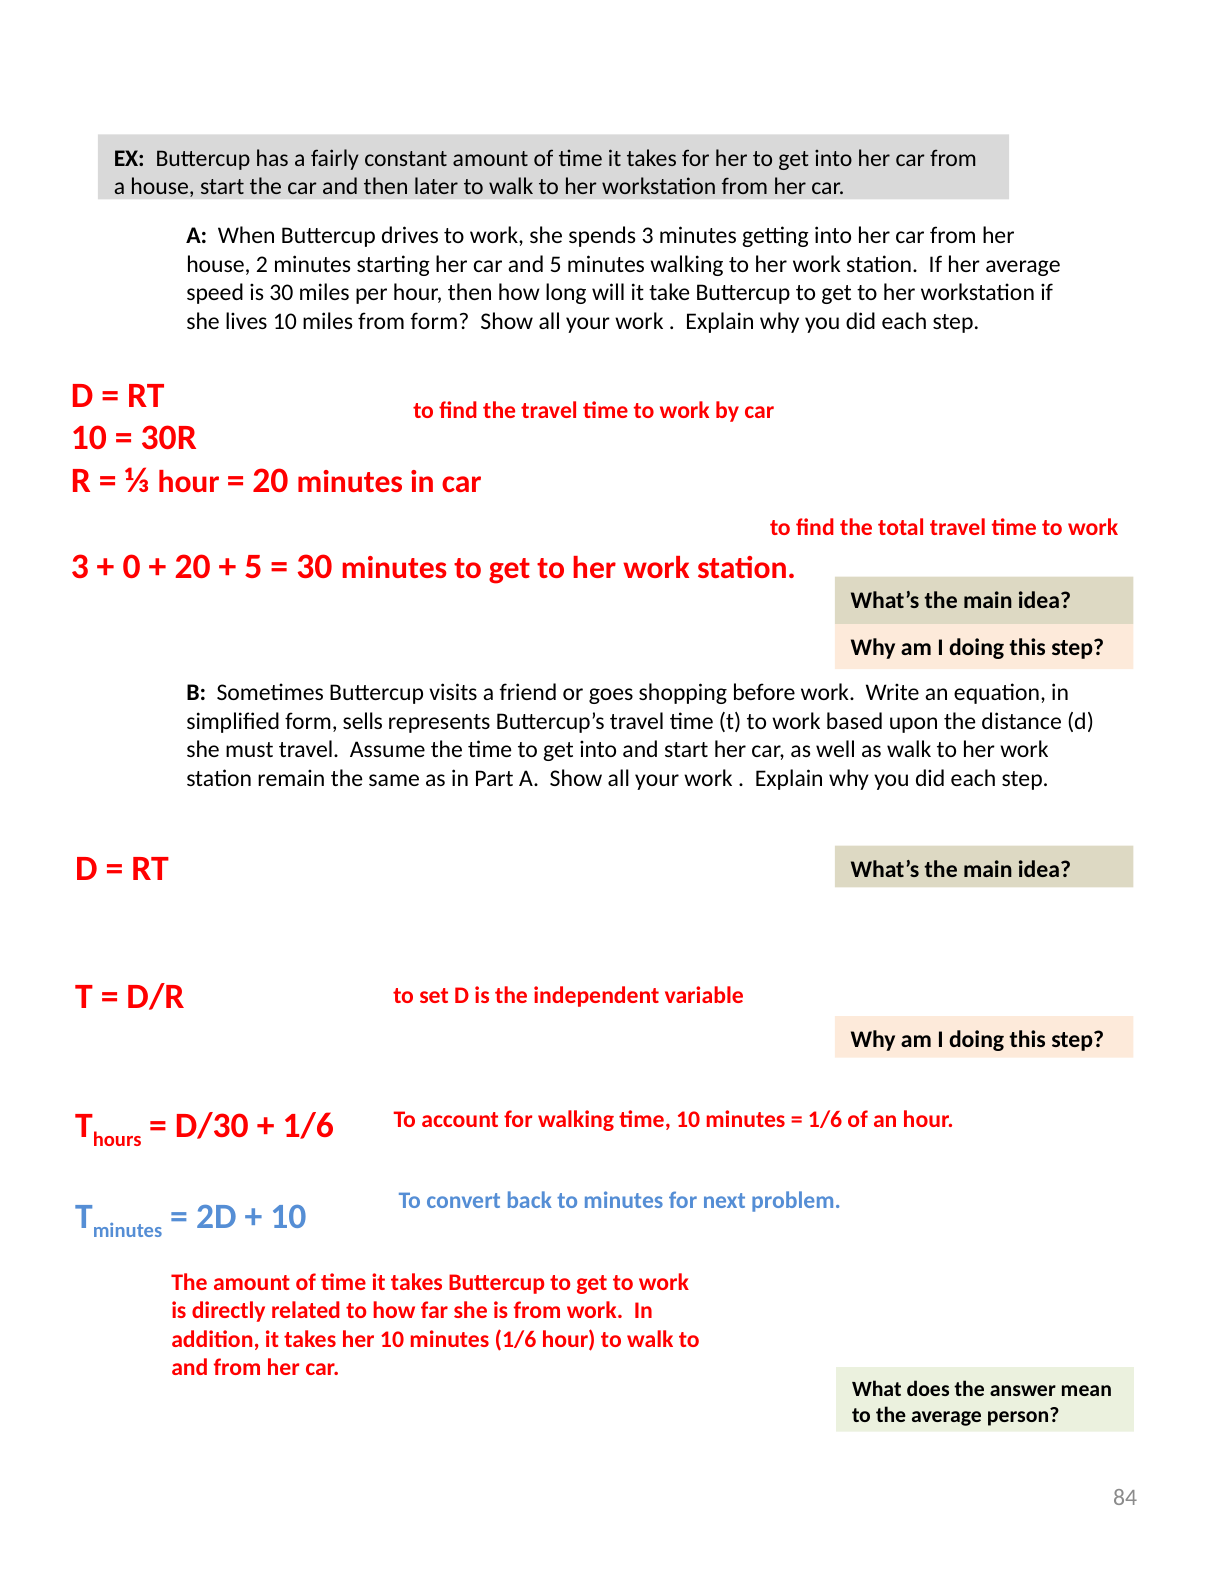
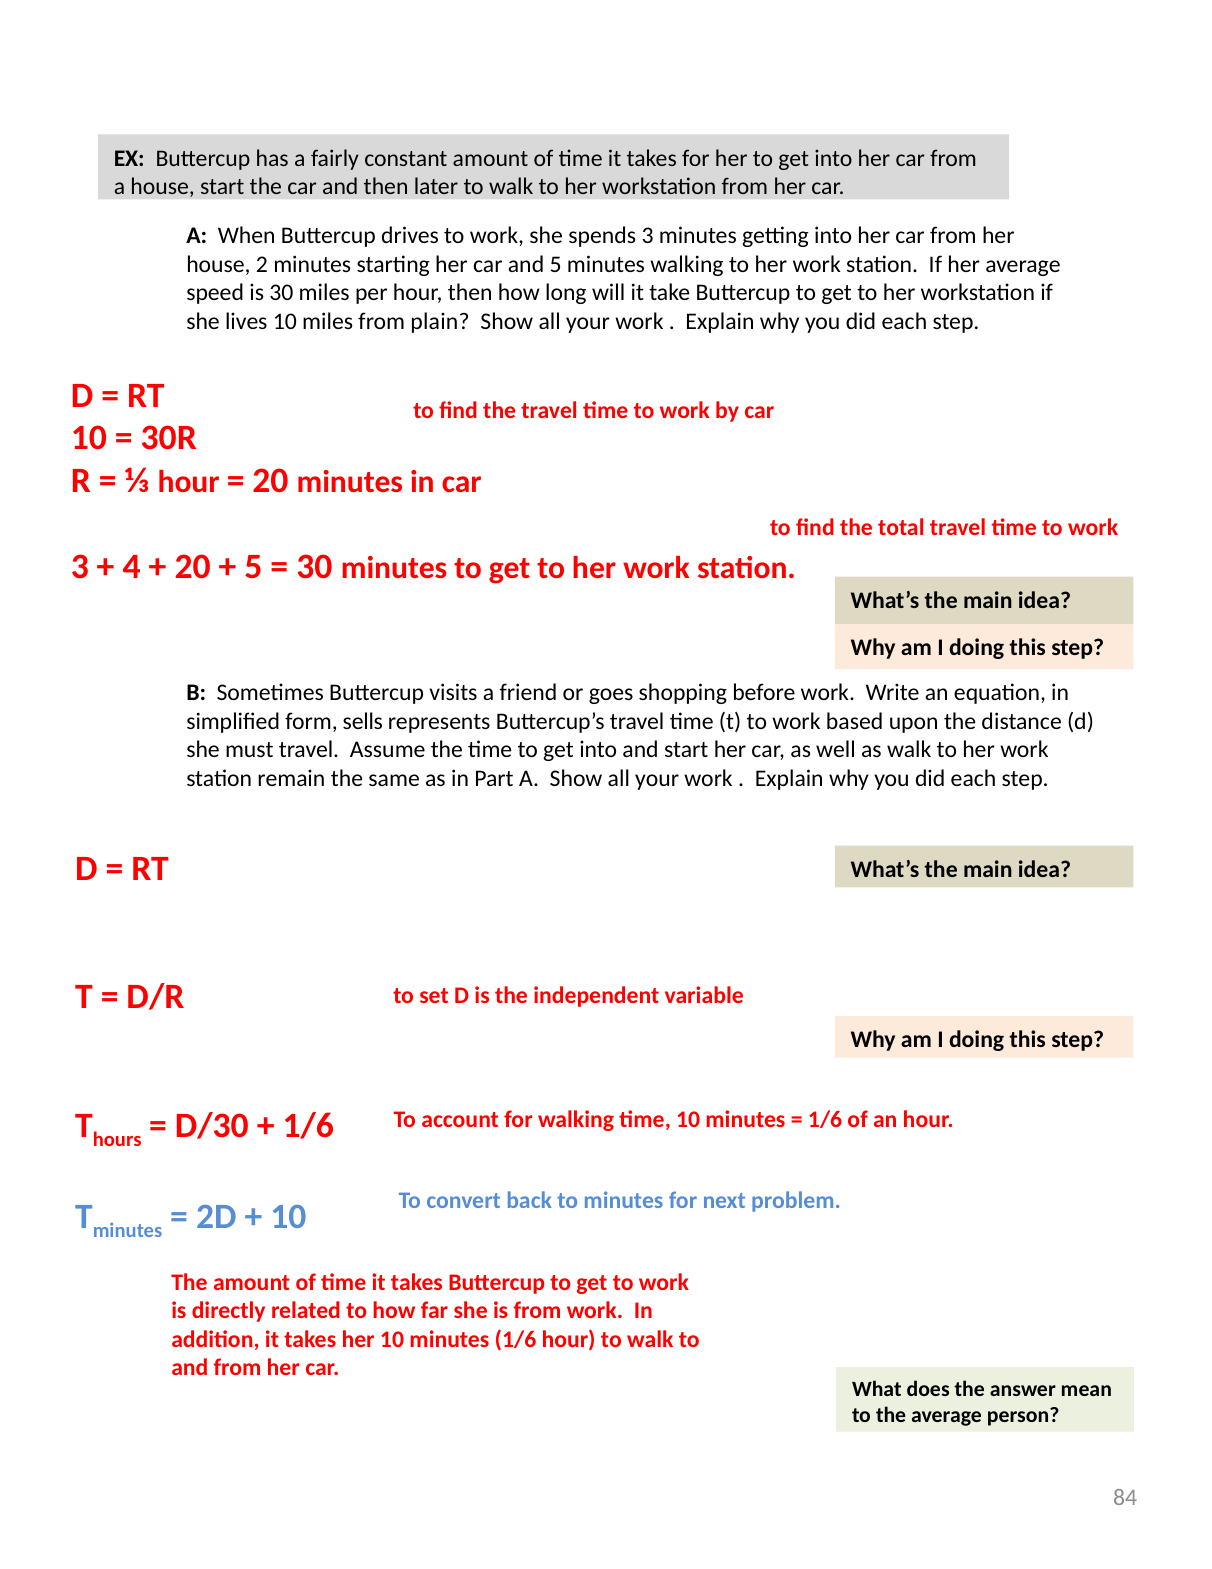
from form: form -> plain (440, 321)
0: 0 -> 4 (132, 566)
